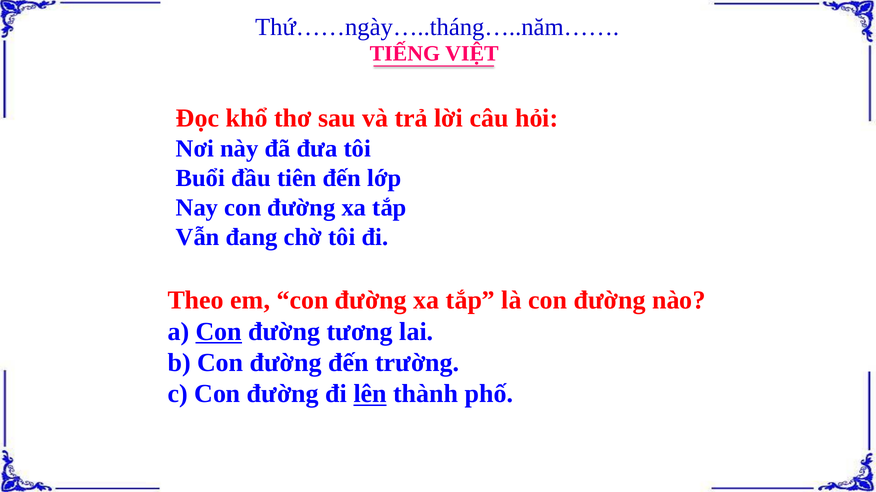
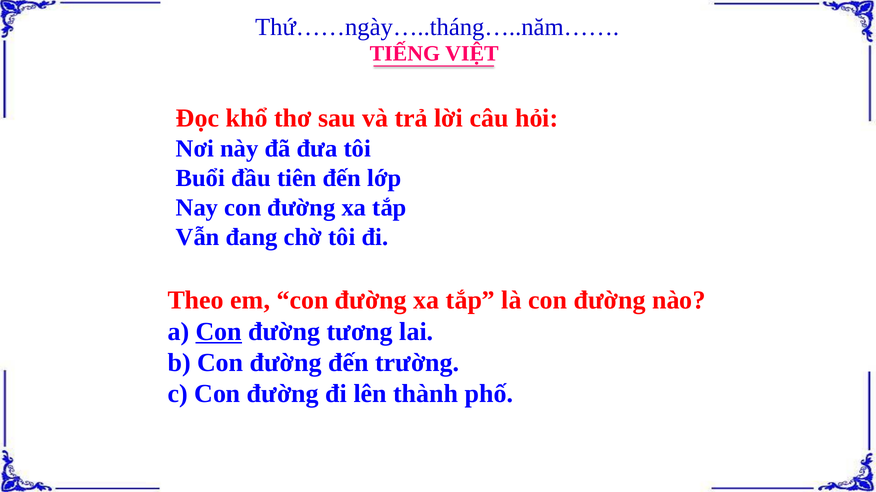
lên underline: present -> none (370, 394)
